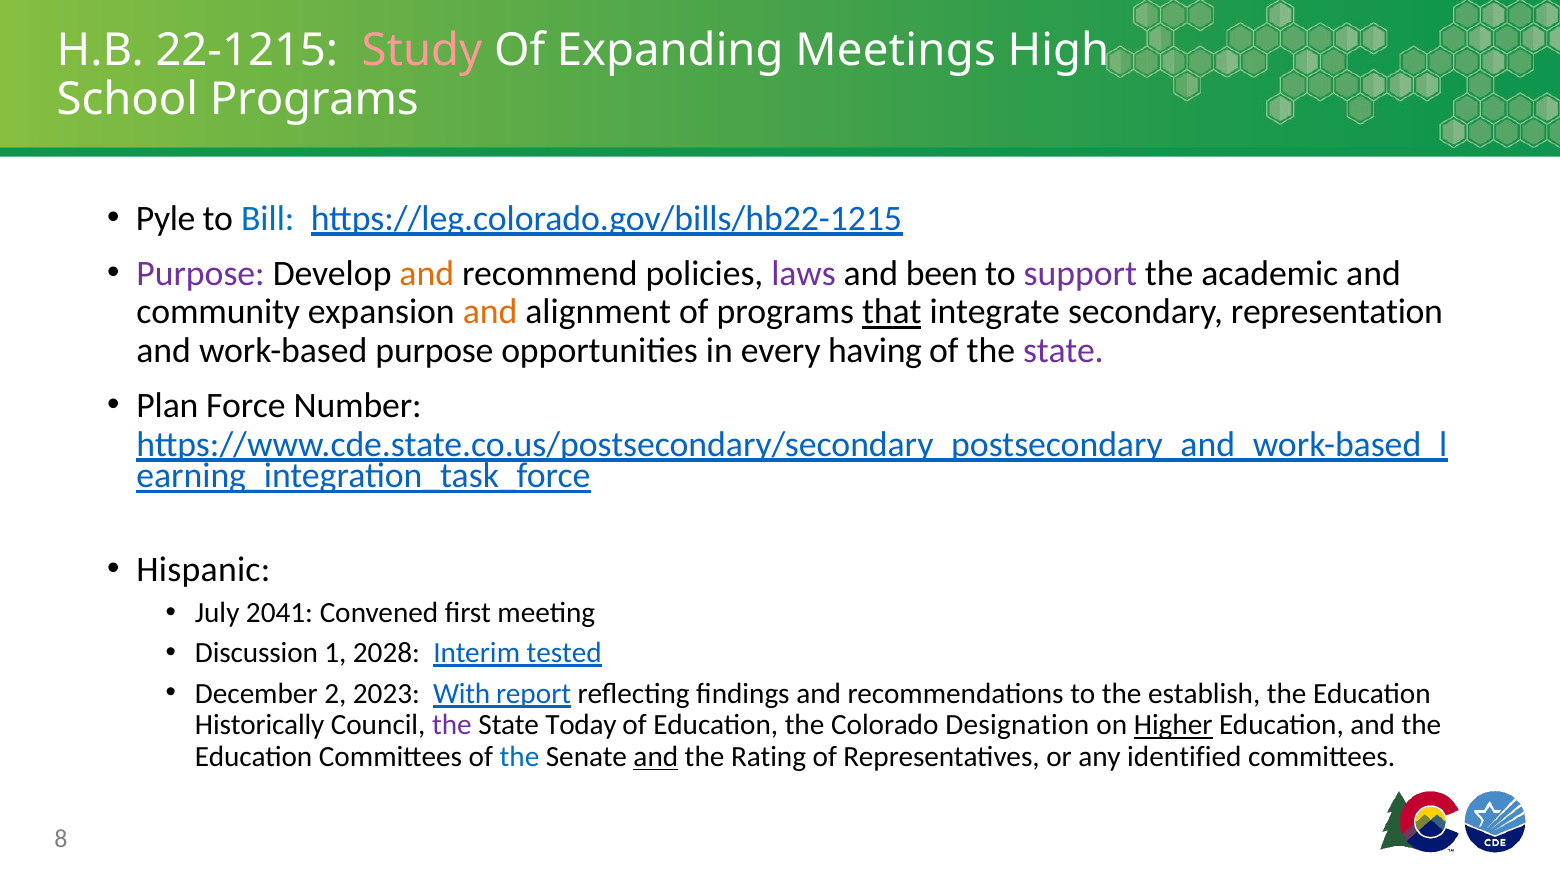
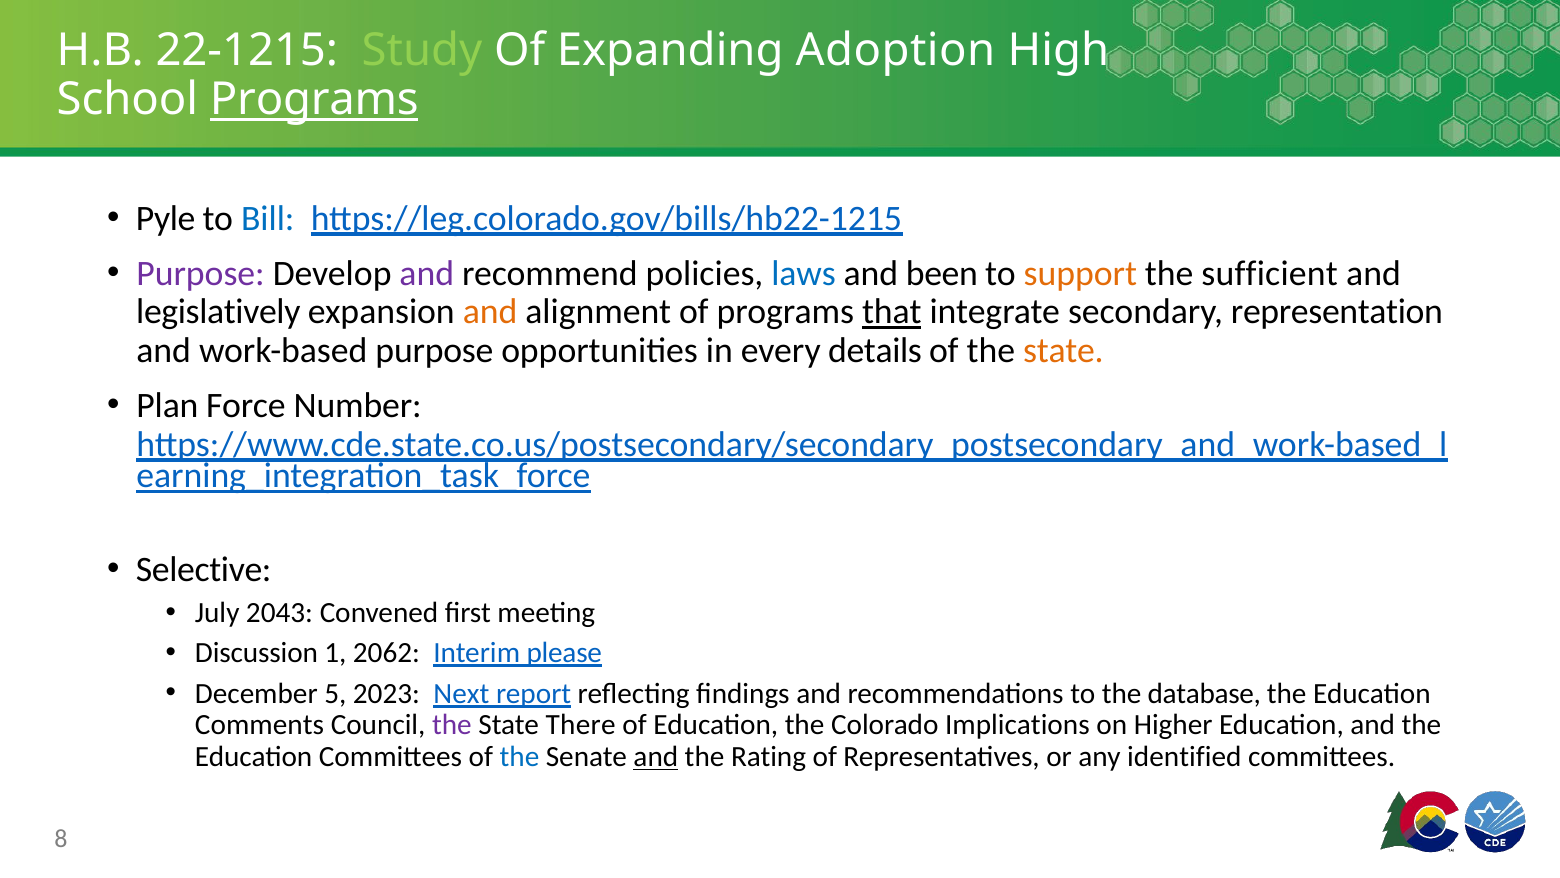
Study colour: pink -> light green (422, 50)
Meetings: Meetings -> Adoption (895, 50)
Programs underline: none -> present (314, 100)
and colour: orange -> purple (427, 273)
laws colour: purple -> blue (804, 273)
support colour: purple -> orange (1080, 273)
academic: academic -> sufficient (1270, 273)
community: community -> legislatively (218, 312)
having: having -> details (875, 351)
state colour: purple -> orange (1063, 351)
Hispanic: Hispanic -> Selective (204, 569)
2041: 2041 -> 2043 (280, 613)
2028: 2028 -> 2062 (386, 653)
tested: tested -> please (564, 653)
2: 2 -> 5 (335, 693)
With: With -> Next (461, 693)
establish: establish -> database (1204, 693)
Historically: Historically -> Comments (260, 725)
Today: Today -> There (581, 725)
Designation: Designation -> Implications (1017, 725)
Higher underline: present -> none (1173, 725)
